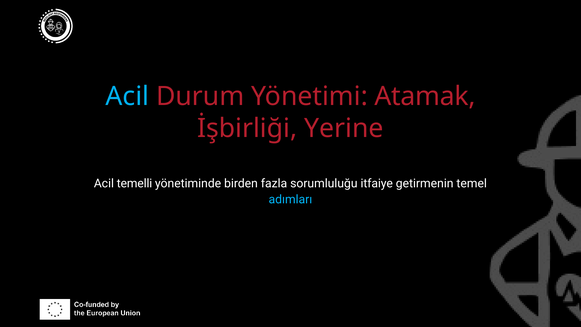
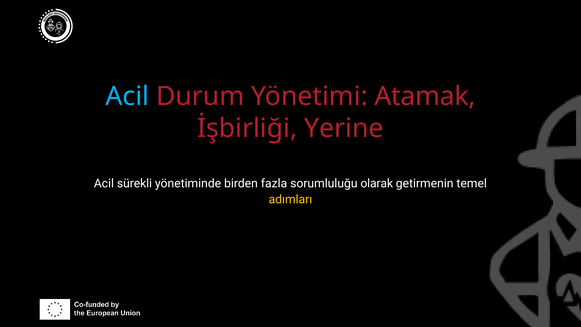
temelli: temelli -> sürekli (134, 183)
itfaiye: itfaiye -> olarak (377, 183)
adımları colour: light blue -> yellow (290, 199)
